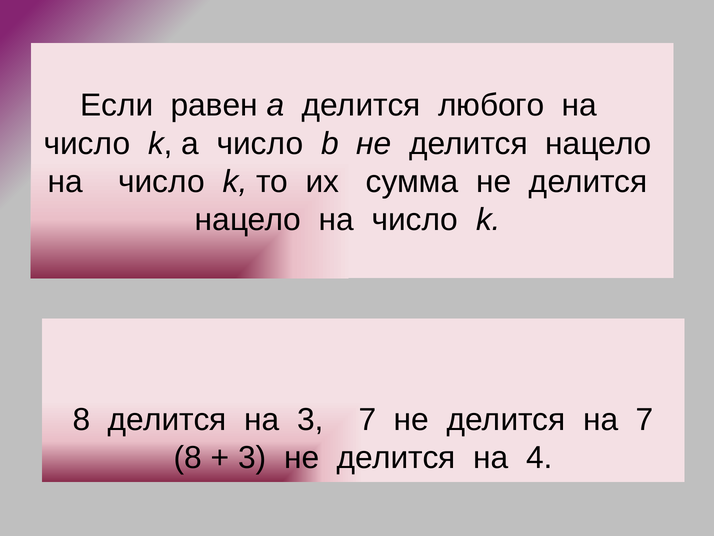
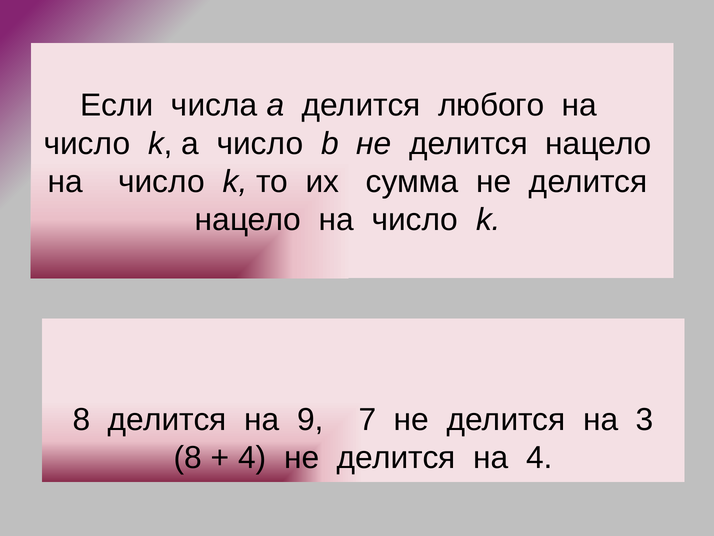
равен: равен -> числа (214, 105)
на 3: 3 -> 9 (310, 419)
на 7: 7 -> 3 (645, 419)
3: 3 -> 4 (252, 457)
